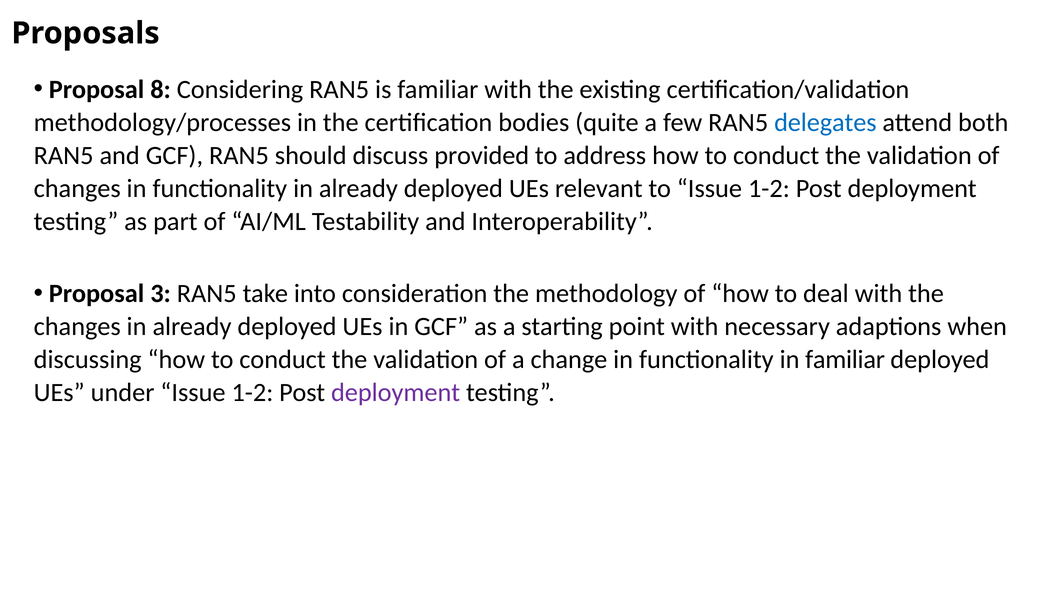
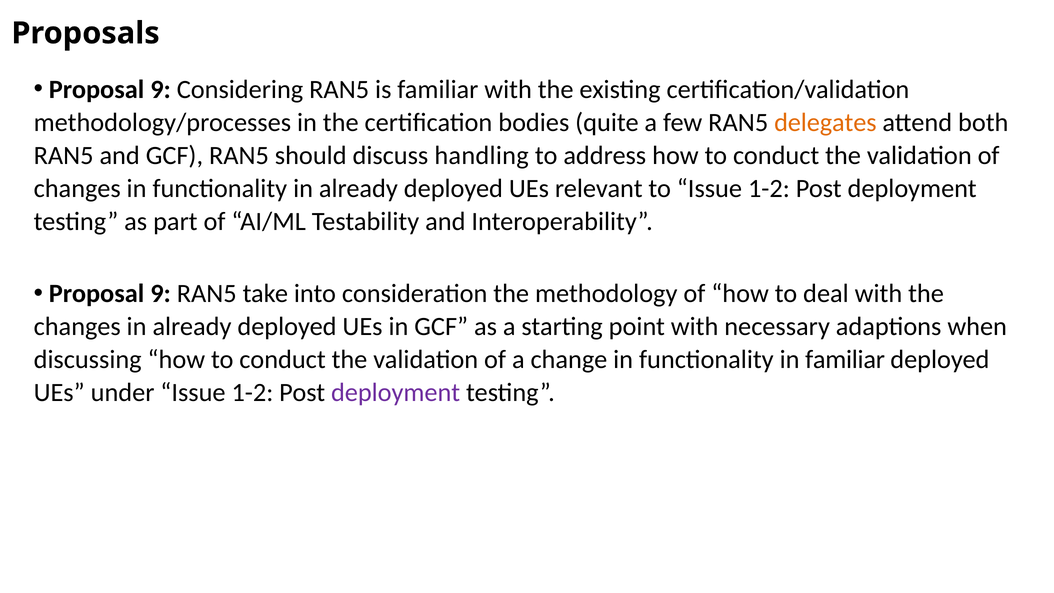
8: 8 -> 9 (161, 90)
delegates colour: blue -> orange (825, 123)
provided: provided -> handling (482, 155)
3: 3 -> 9 (161, 294)
